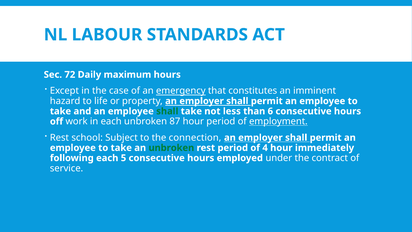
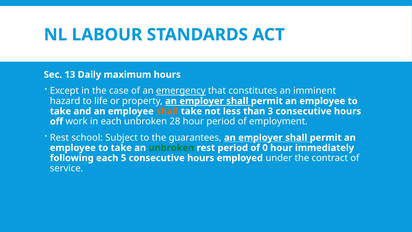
72: 72 -> 13 (70, 75)
shall colour: green -> orange (167, 111)
6: 6 -> 3 (270, 111)
87: 87 -> 28 (175, 121)
employment underline: present -> none (278, 121)
connection: connection -> guarantees (195, 137)
4: 4 -> 0 (265, 148)
